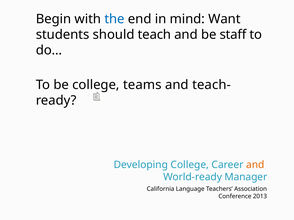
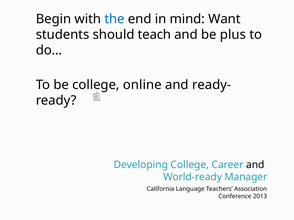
staff: staff -> plus (233, 35)
teams: teams -> online (142, 85)
teach-: teach- -> ready- (212, 85)
and colour: orange -> black (255, 165)
